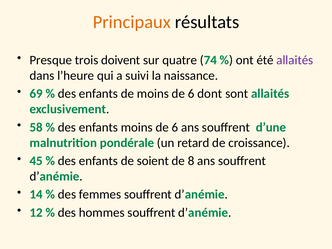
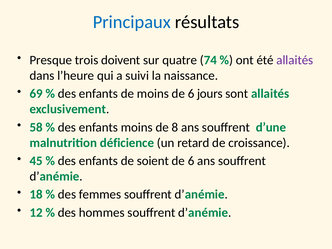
Principaux colour: orange -> blue (132, 22)
dont: dont -> jours (210, 94)
enfants moins de 6: 6 -> 8 (175, 127)
pondérale: pondérale -> déficience (127, 143)
8: 8 -> 6 (191, 161)
14: 14 -> 18 (36, 194)
